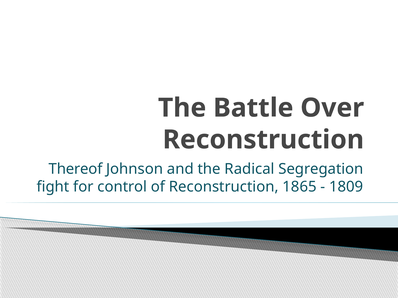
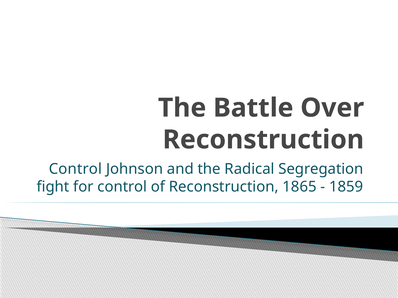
Thereof: Thereof -> Control (75, 169)
1809: 1809 -> 1859 (346, 187)
